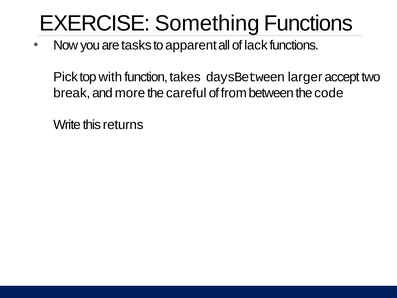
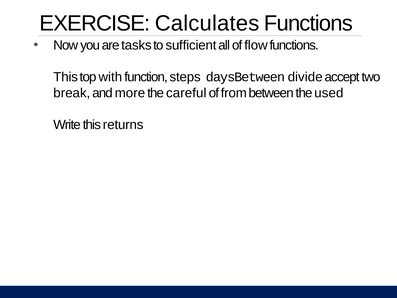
Something: Something -> Calculates (207, 23)
apparent: apparent -> sufficient (191, 45)
lack: lack -> flow (256, 45)
Pick: Pick -> This (66, 77)
takes: takes -> steps (185, 77)
larger: larger -> divide (305, 77)
code: code -> used (329, 93)
